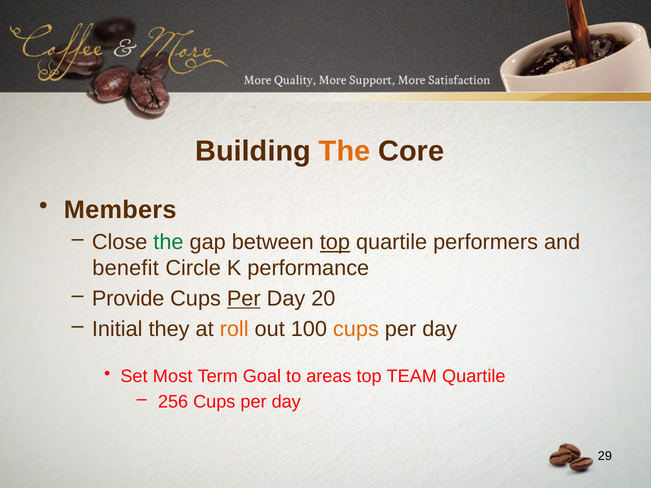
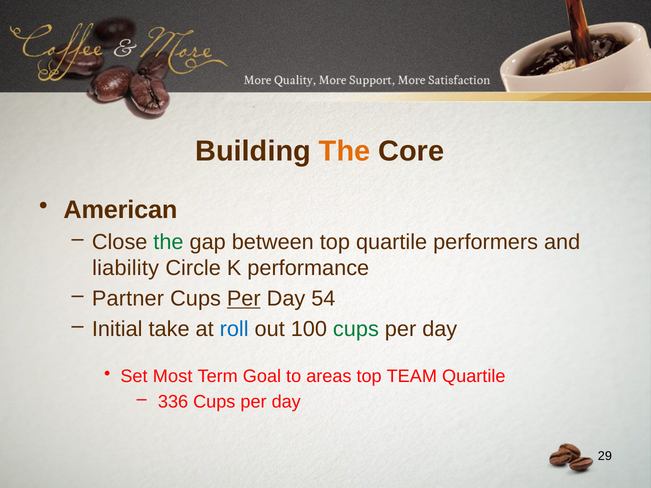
Members: Members -> American (120, 210)
top underline: present -> none (335, 242)
benefit: benefit -> liability (126, 268)
Provide: Provide -> Partner (128, 299)
20: 20 -> 54 (323, 299)
they: they -> take (169, 329)
roll colour: orange -> blue (234, 329)
cups colour: orange -> green (356, 329)
256: 256 -> 336 (173, 402)
